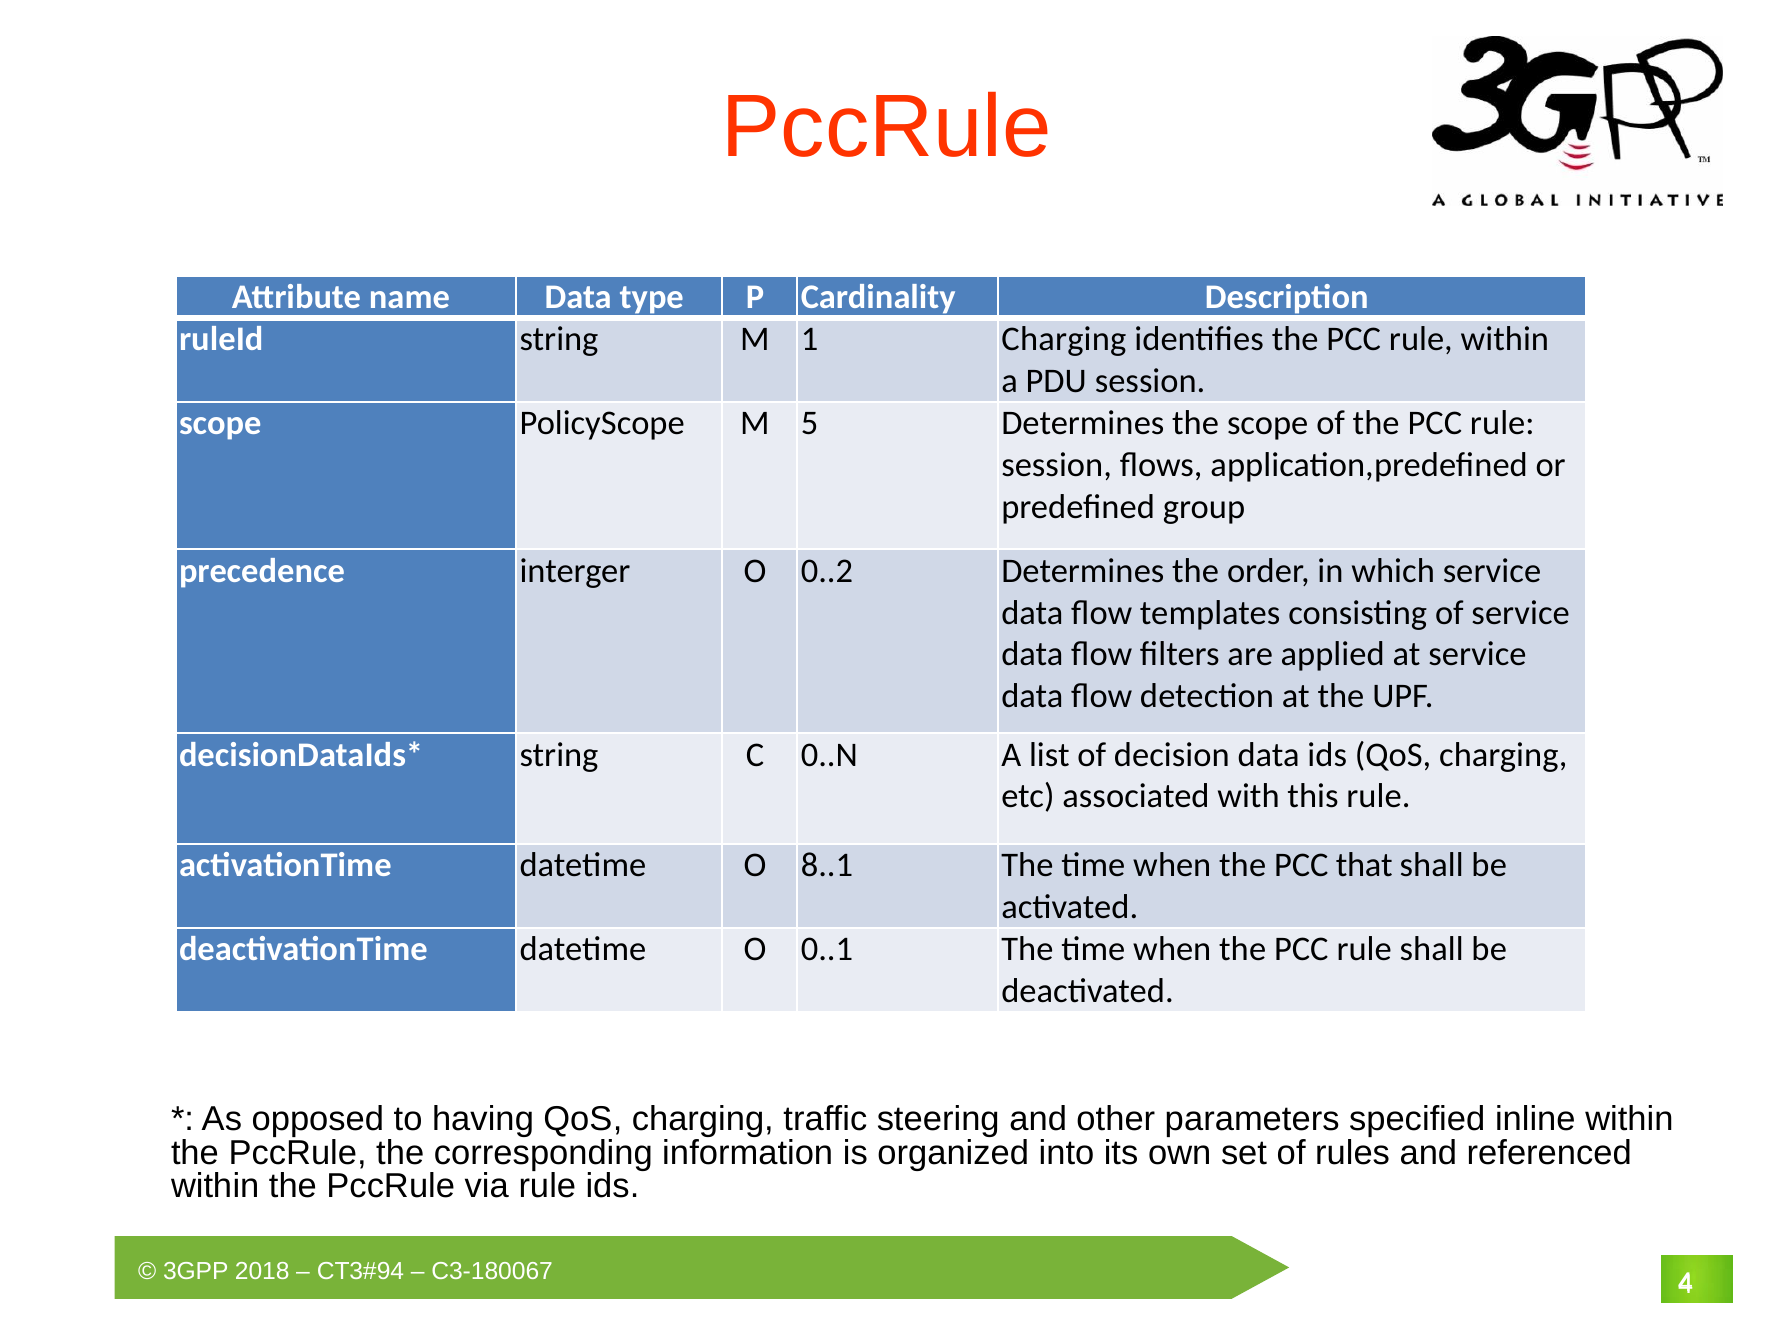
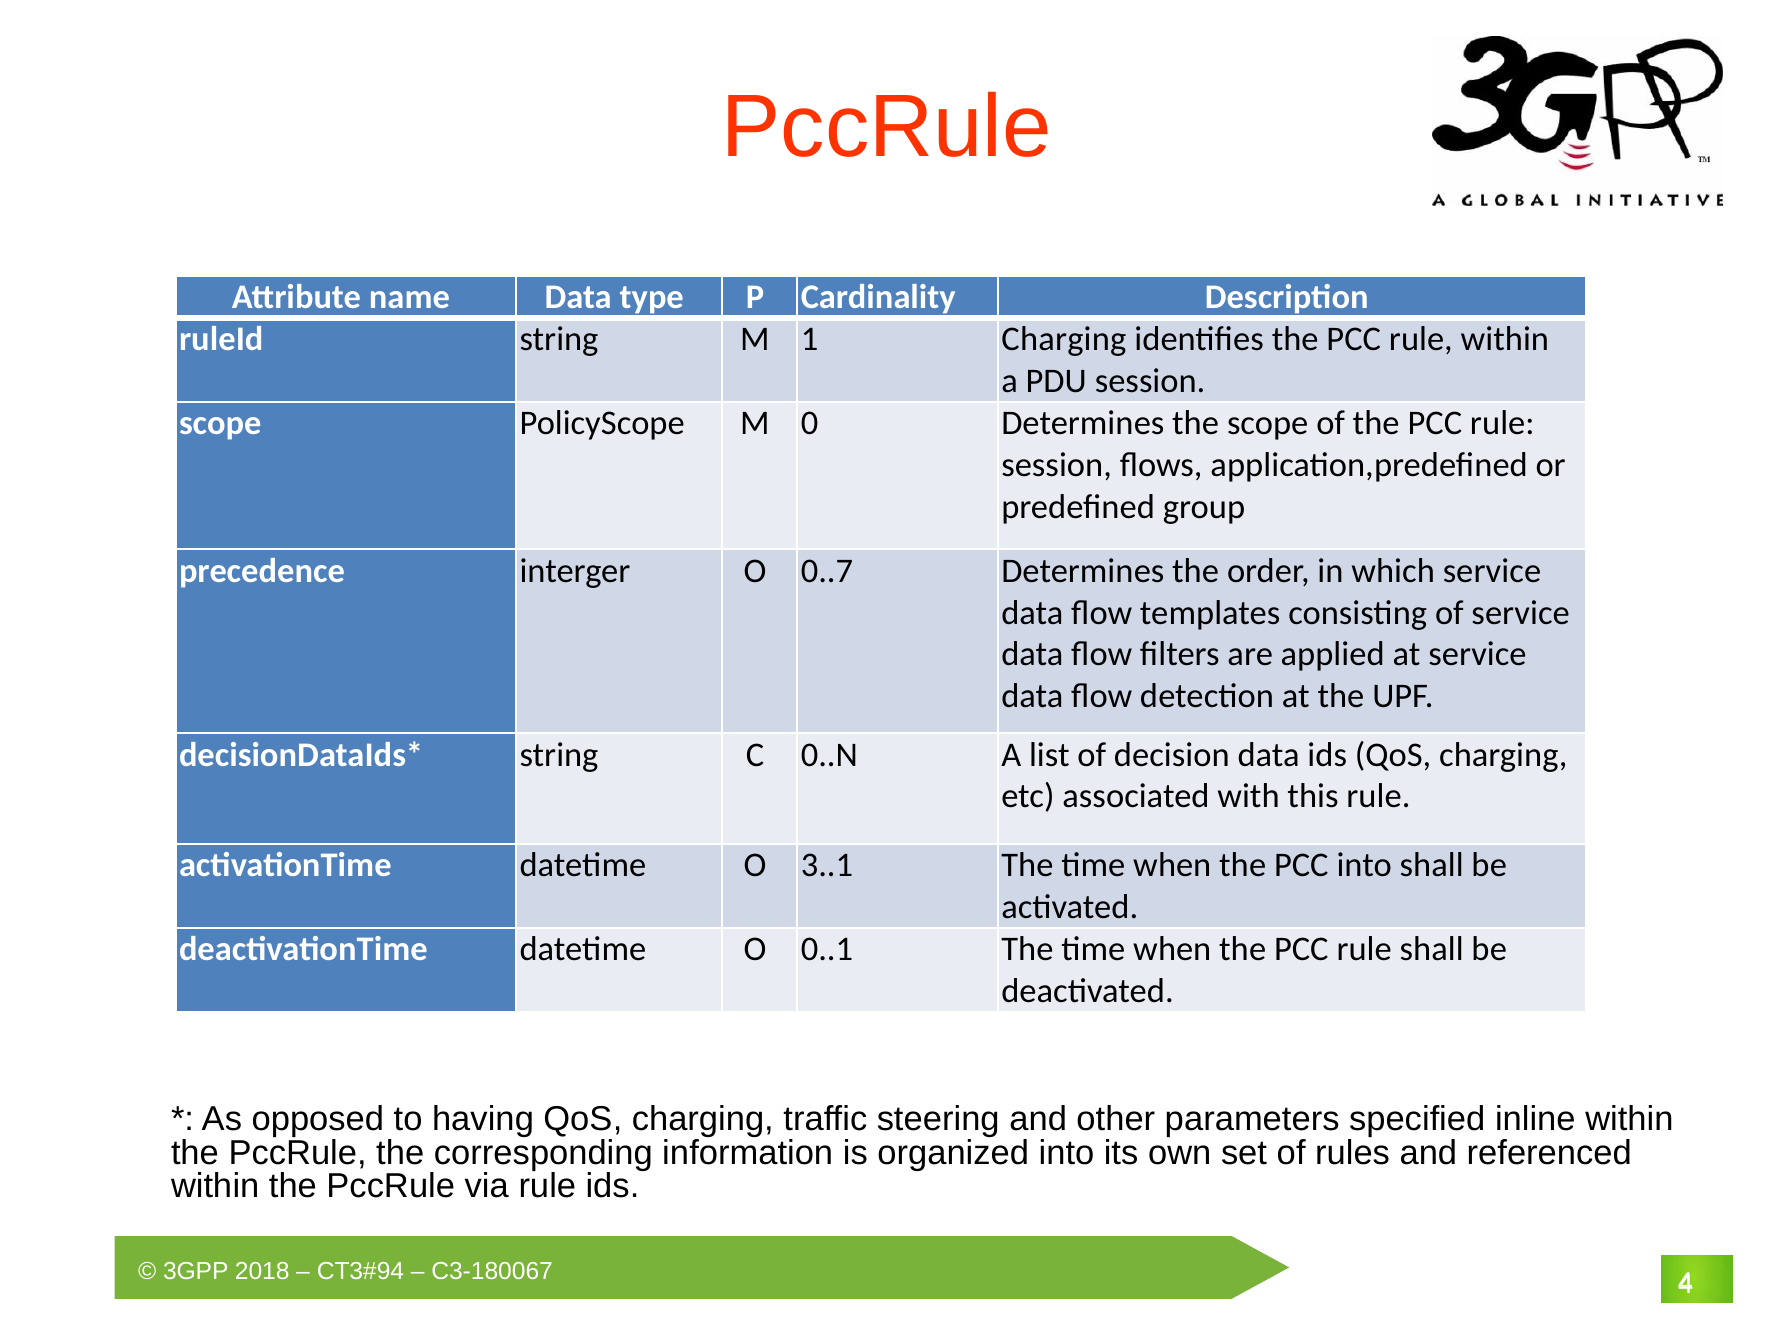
5: 5 -> 0 (810, 424)
0..2: 0..2 -> 0..7 (827, 571)
8..1: 8..1 -> 3..1 (827, 865)
PCC that: that -> into (1364, 865)
